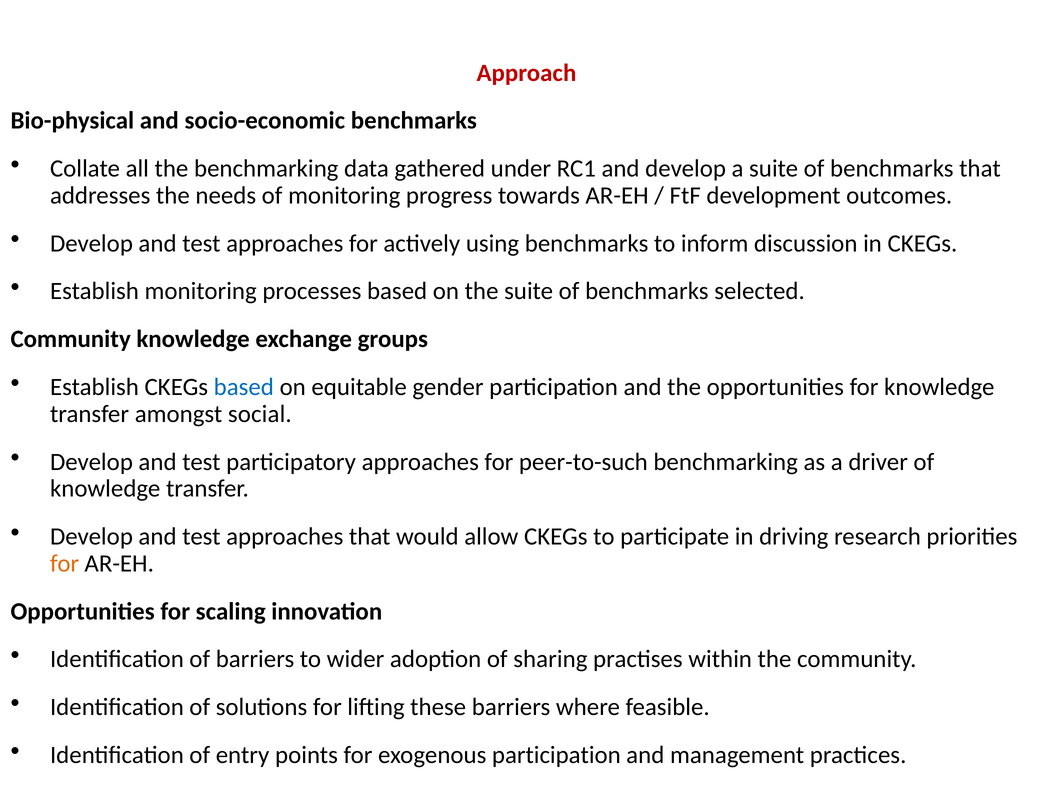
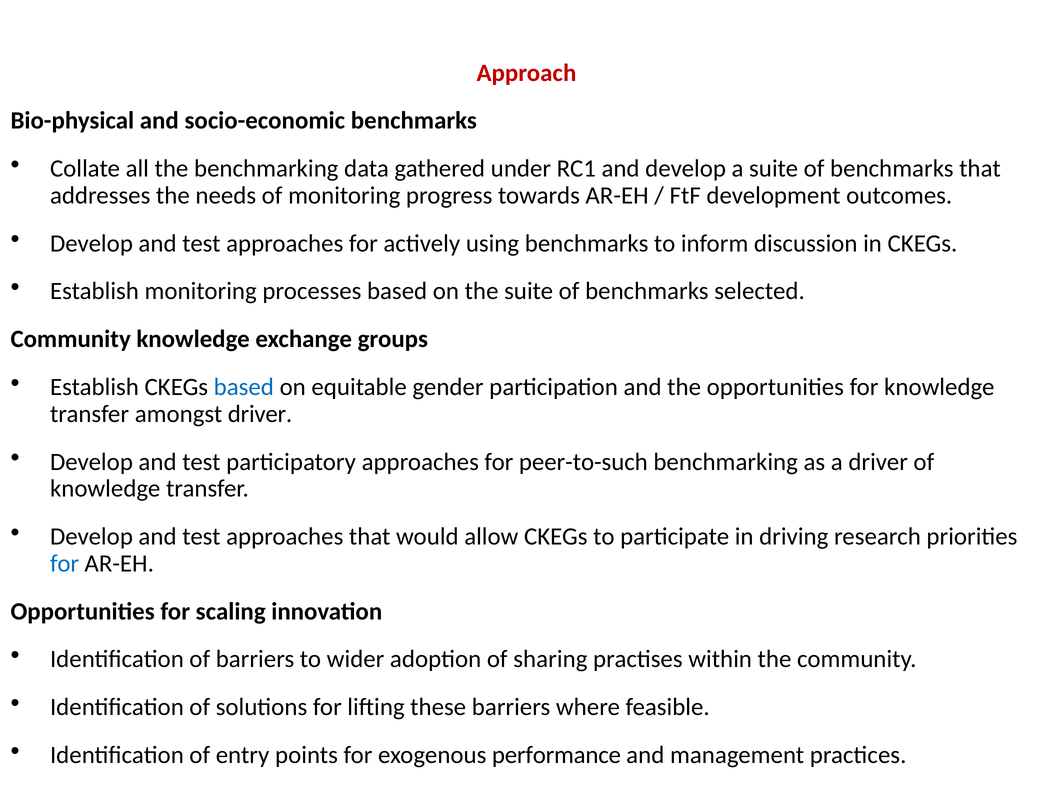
amongst social: social -> driver (260, 414)
for colour: orange -> blue (65, 563)
exogenous participation: participation -> performance (556, 755)
